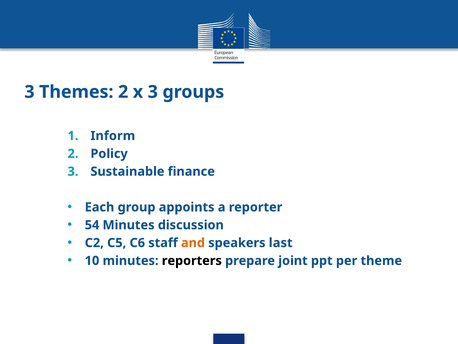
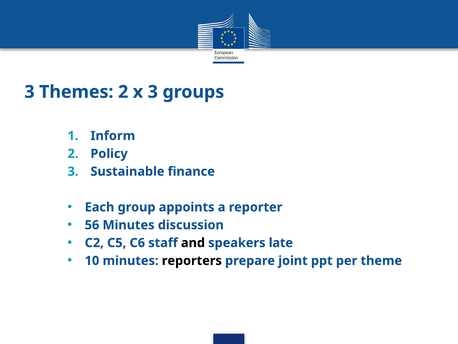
54: 54 -> 56 (92, 225)
and colour: orange -> black (193, 243)
last: last -> late (281, 243)
